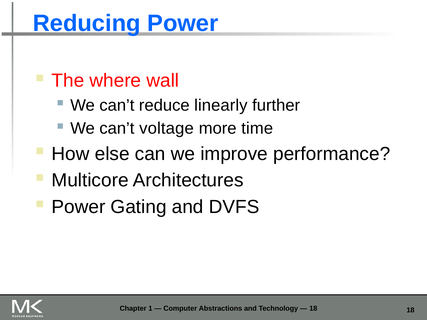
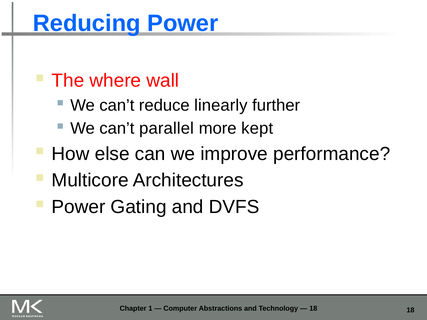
voltage: voltage -> parallel (166, 129)
time: time -> kept (257, 129)
